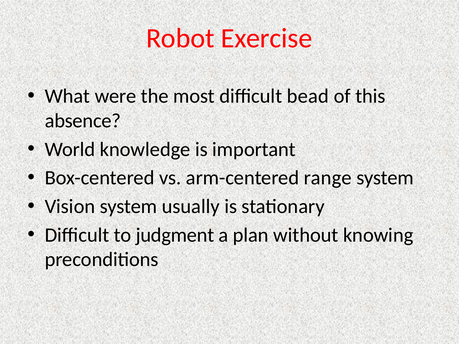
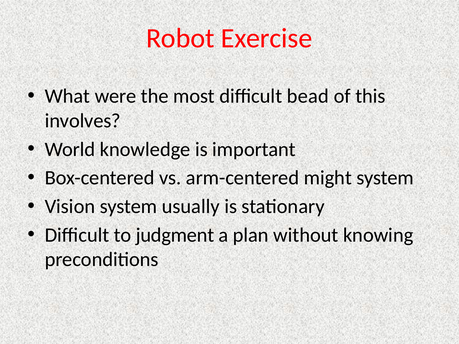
absence: absence -> involves (83, 121)
range: range -> might (328, 178)
